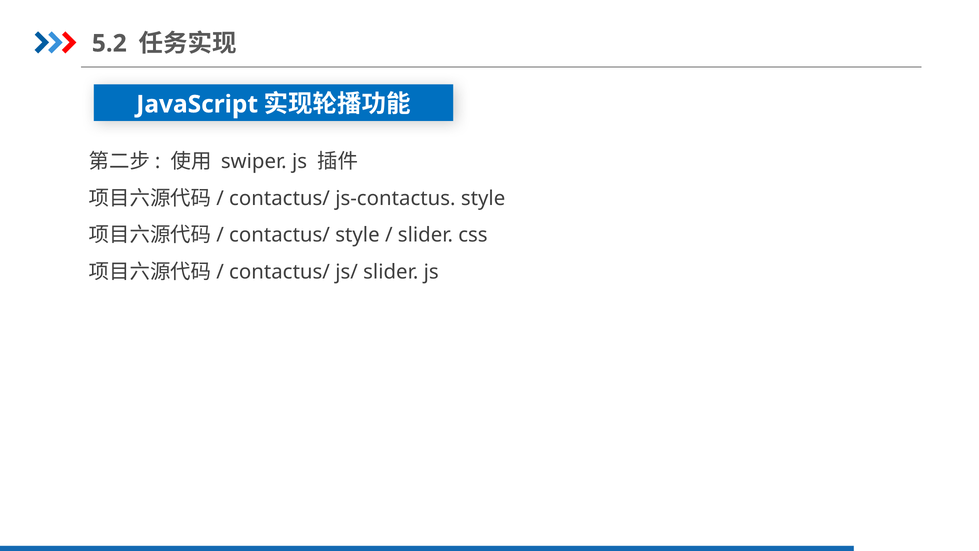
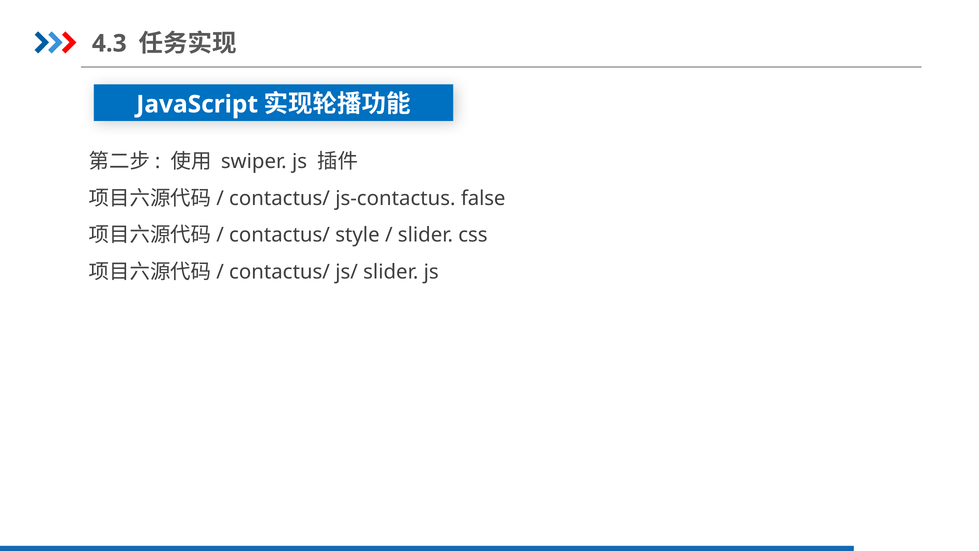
5.2: 5.2 -> 4.3 (109, 43)
js-contactus style: style -> false (483, 198)
